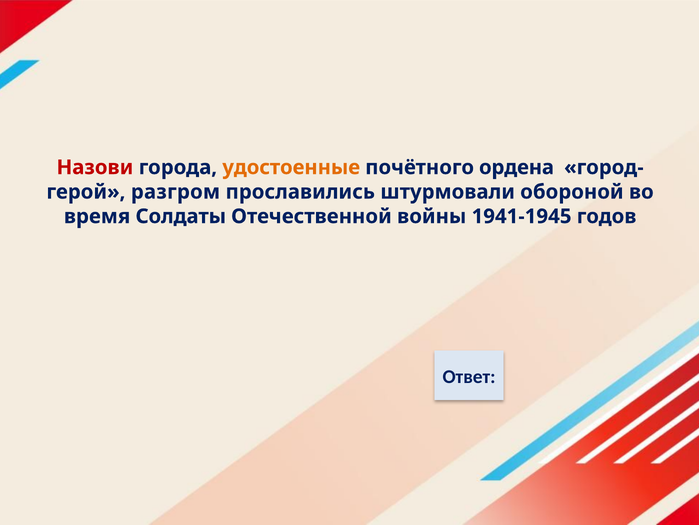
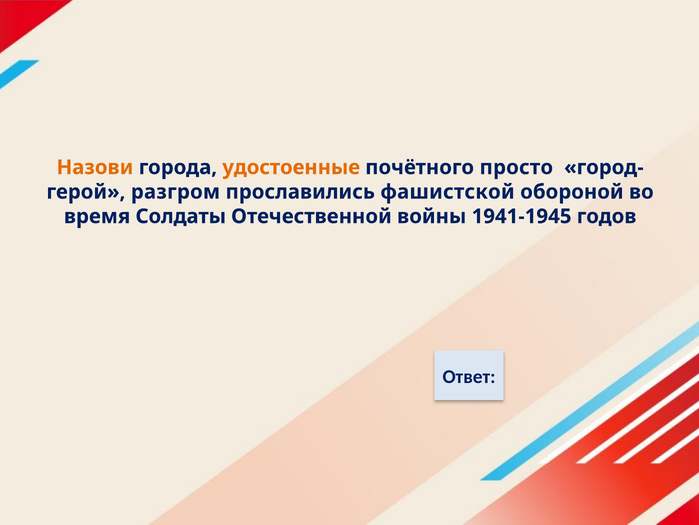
Назови colour: red -> orange (95, 167)
ордена: ордена -> просто (516, 167)
штурмовали: штурмовали -> фашистской (448, 192)
